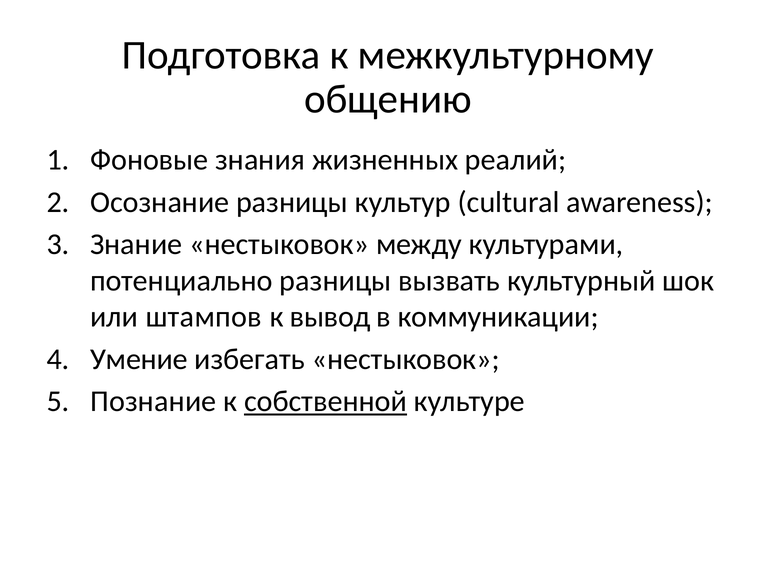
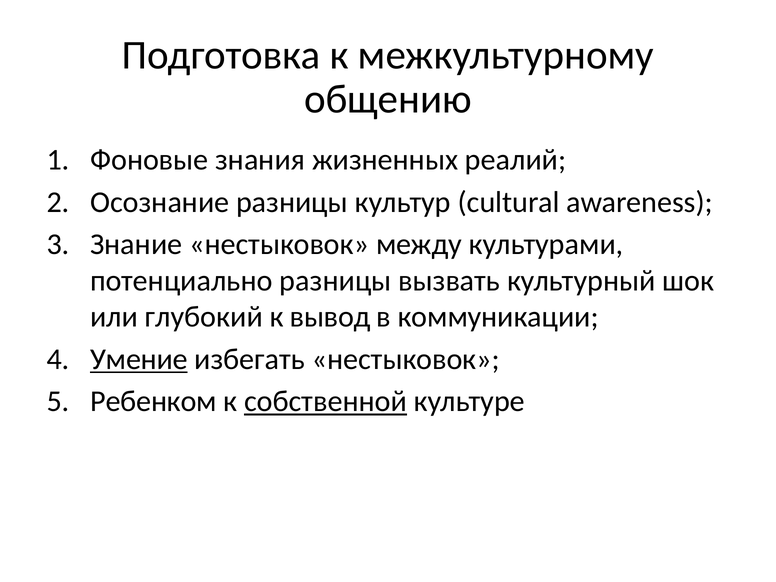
штампов: штампов -> глубокий (204, 317)
Умение underline: none -> present (139, 359)
Познание: Познание -> Ребенком (153, 402)
